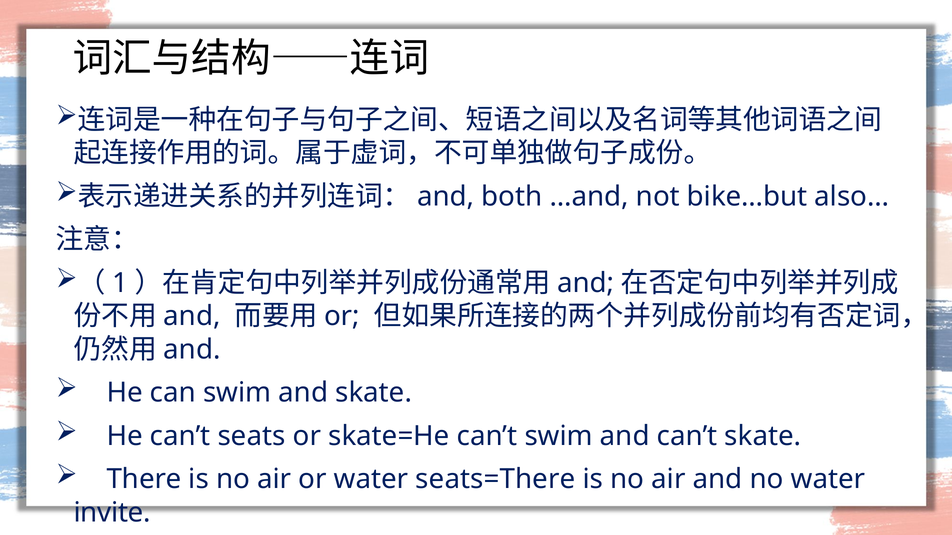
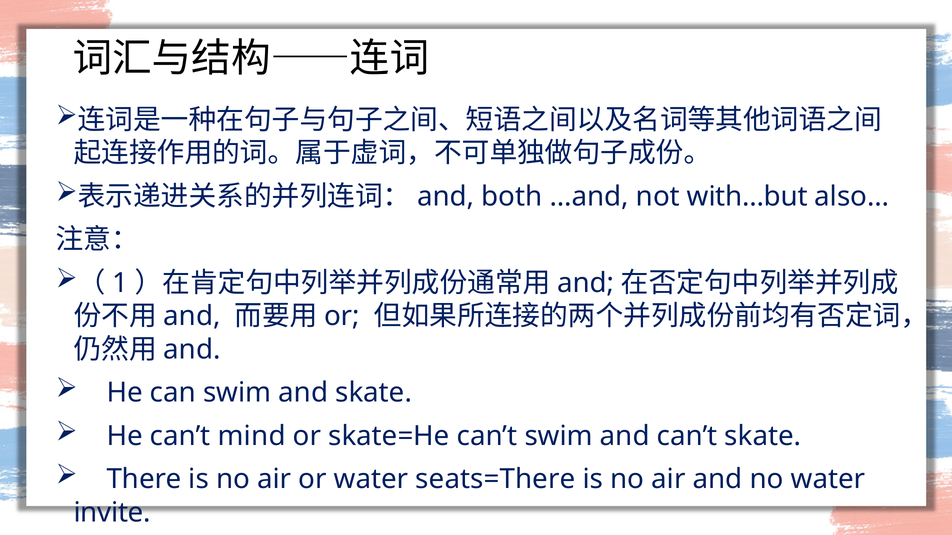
bike…but: bike…but -> with…but (747, 197)
seats: seats -> mind (252, 436)
